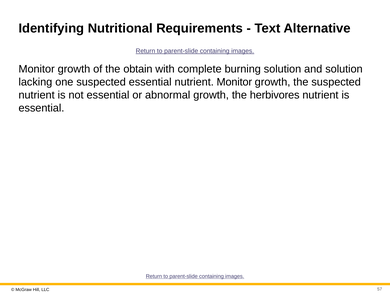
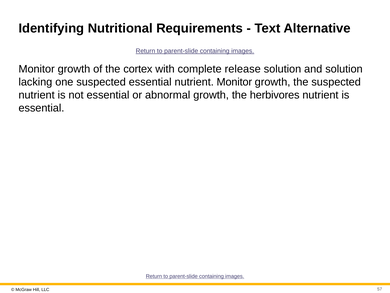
obtain: obtain -> cortex (138, 69)
burning: burning -> release (243, 69)
